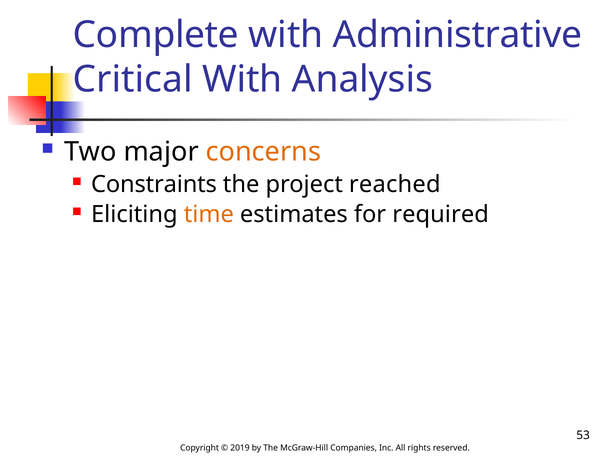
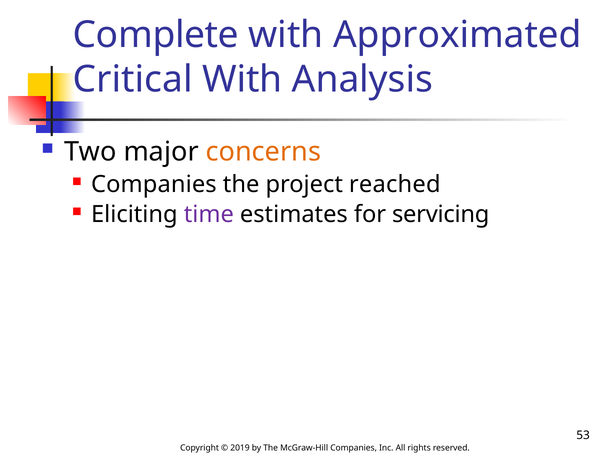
Administrative: Administrative -> Approximated (457, 35)
Constraints: Constraints -> Companies (154, 184)
time colour: orange -> purple (209, 214)
required: required -> servicing (441, 214)
